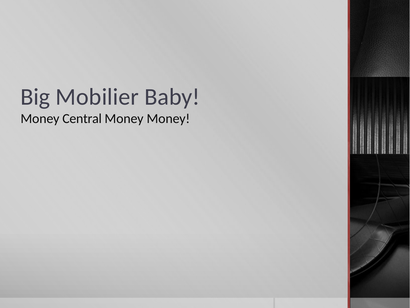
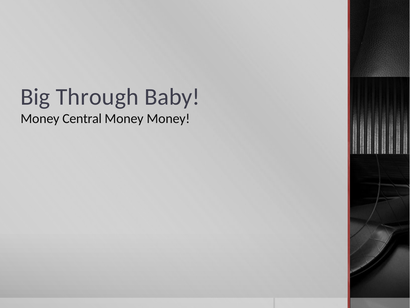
Mobilier: Mobilier -> Through (97, 97)
